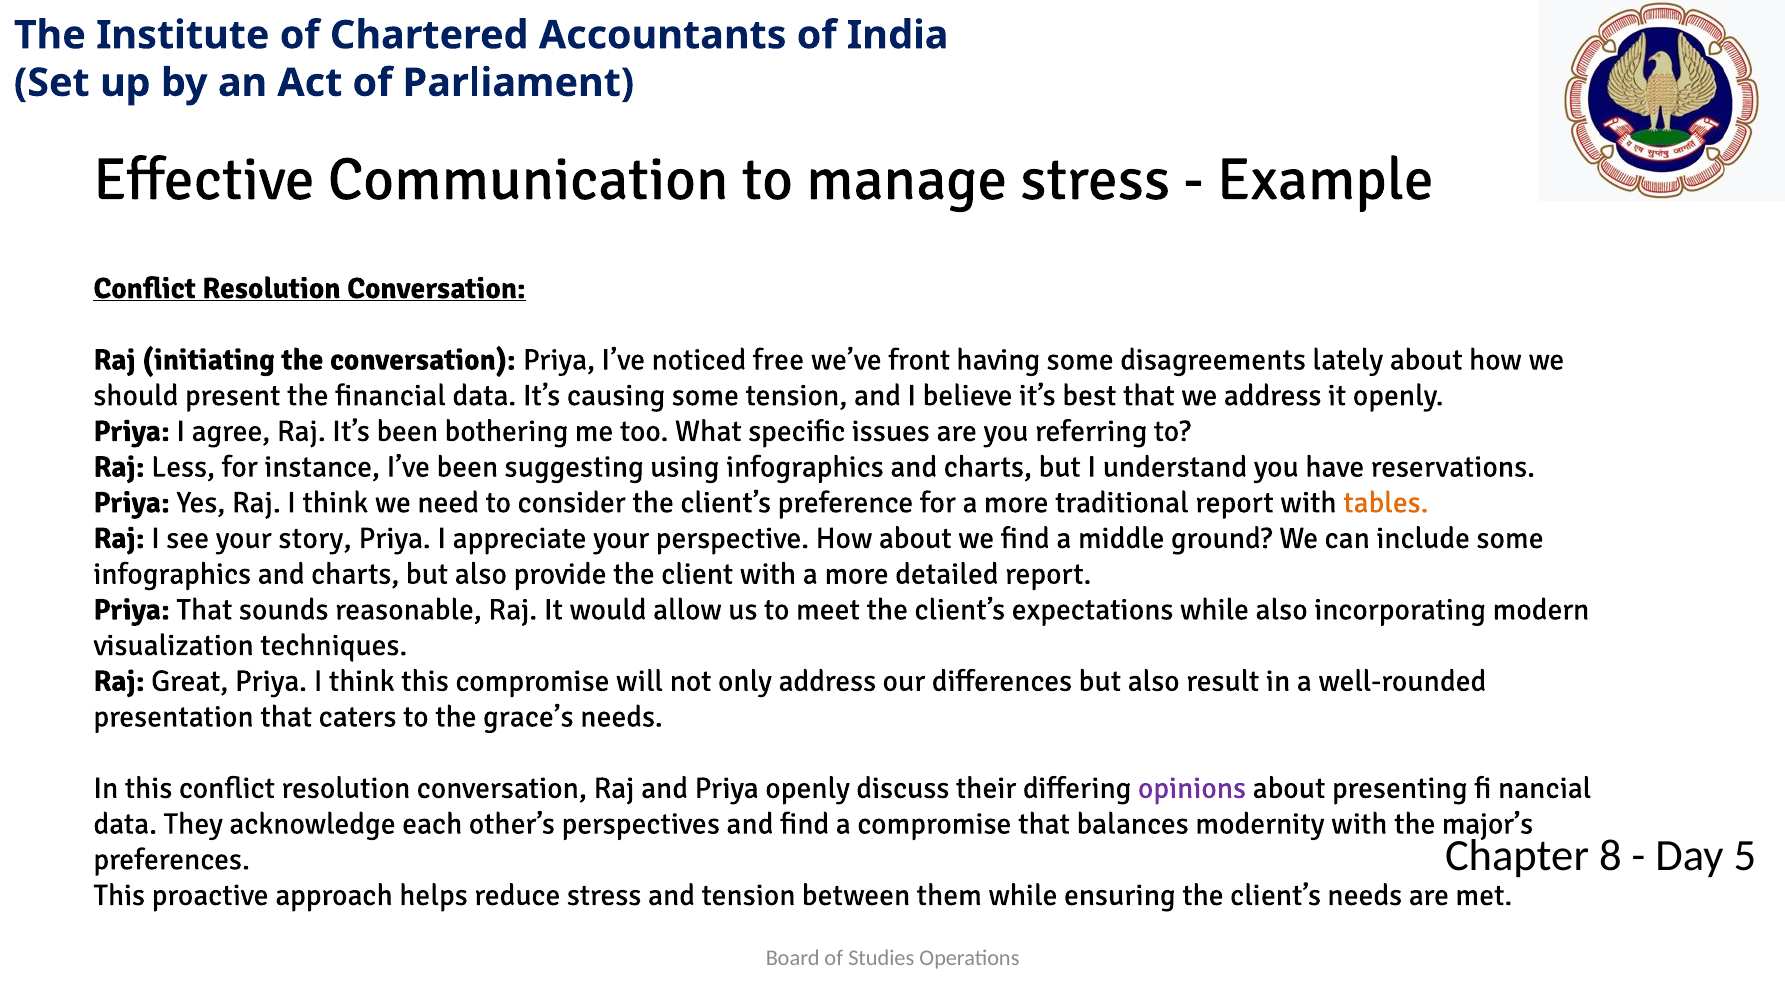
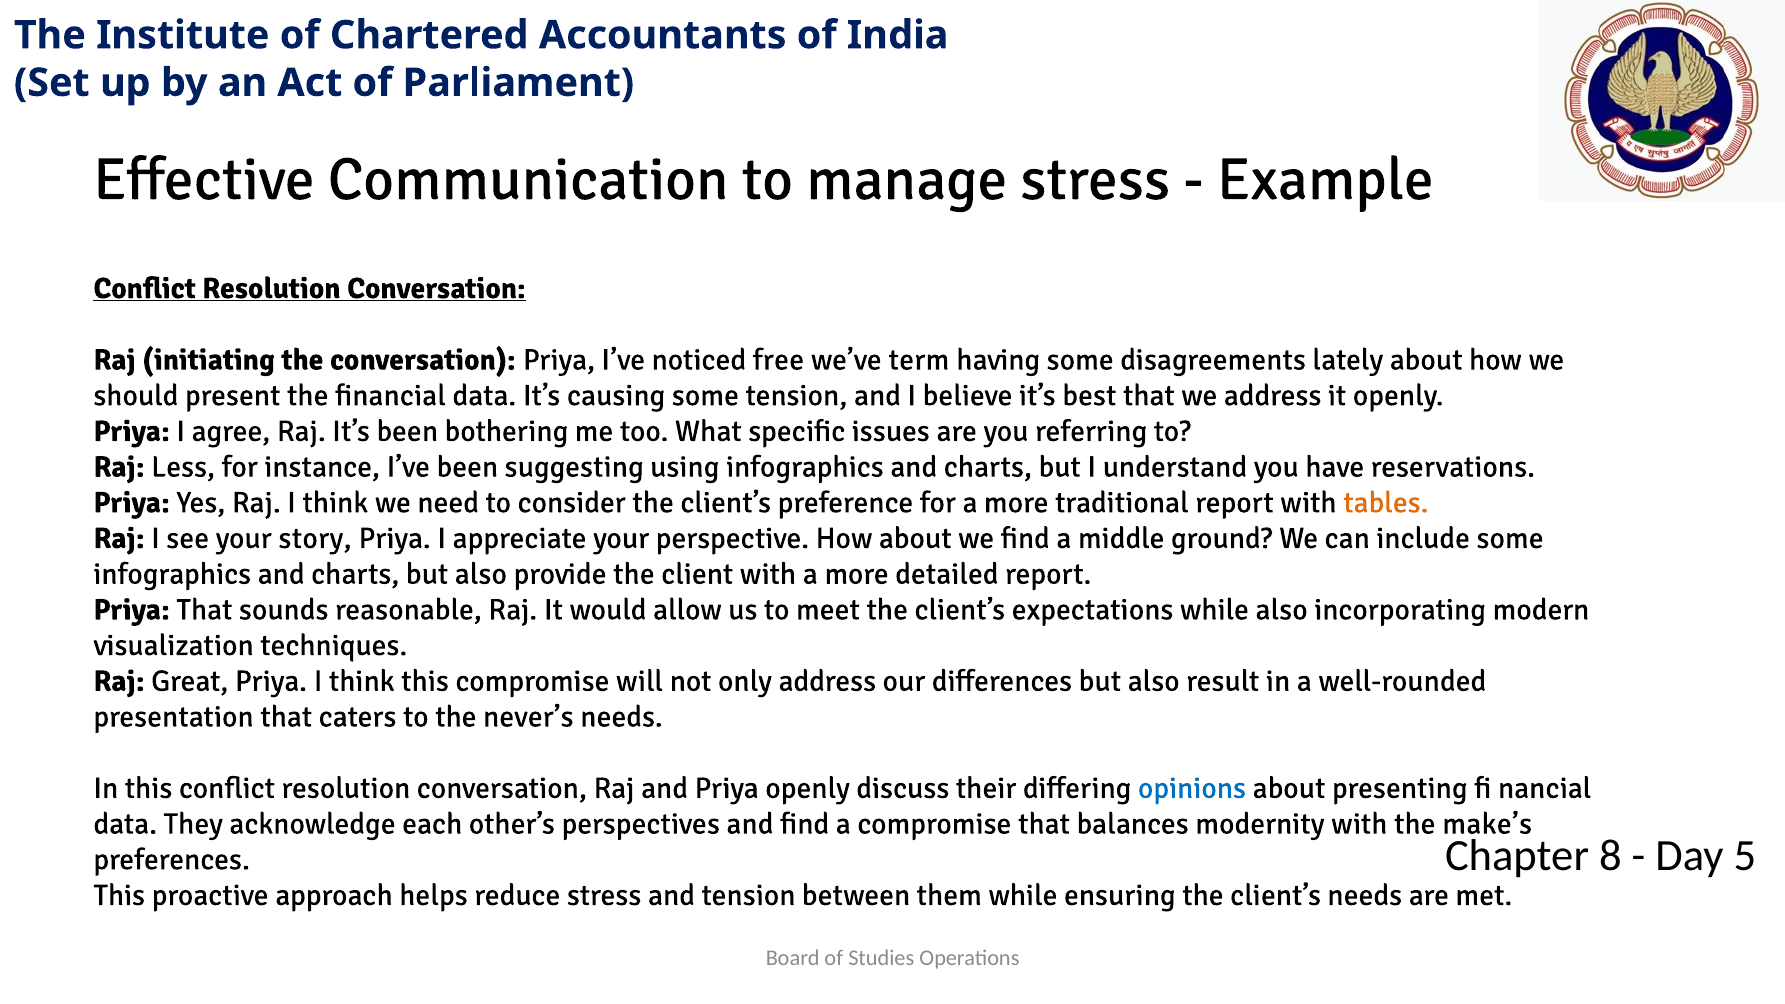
front: front -> term (919, 360)
grace’s: grace’s -> never’s (528, 717)
opinions colour: purple -> blue (1192, 788)
major’s: major’s -> make’s (1487, 824)
